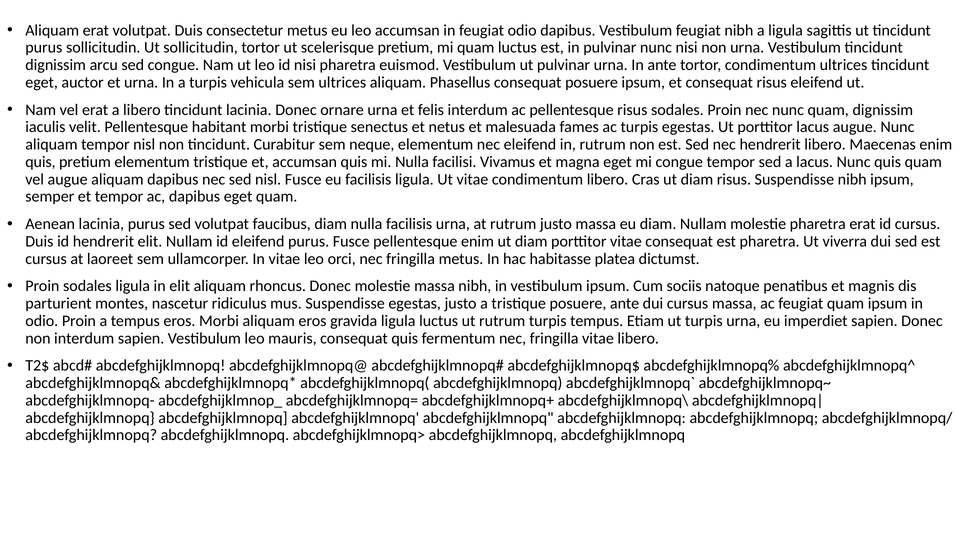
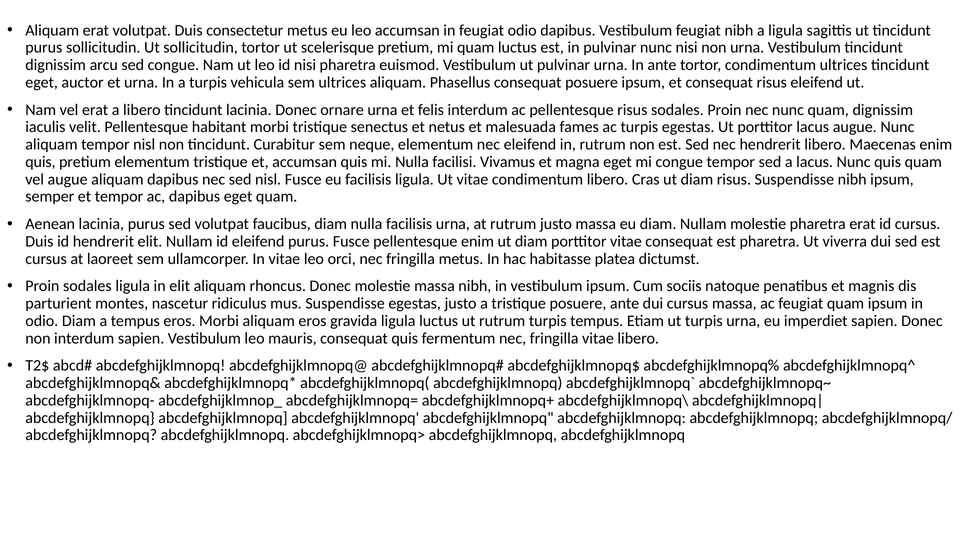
odio Proin: Proin -> Diam (79, 321)
